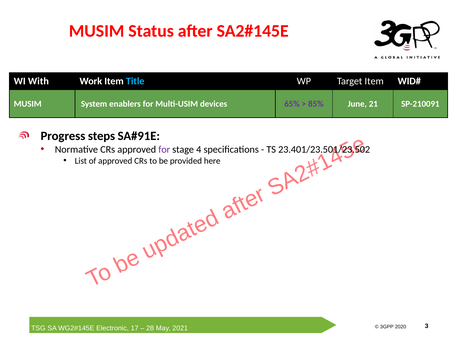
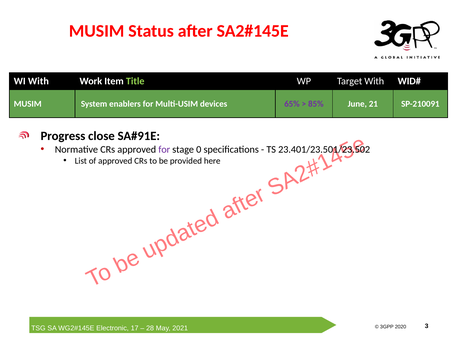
Title colour: light blue -> light green (135, 81)
Target Item: Item -> With (374, 81)
steps: steps -> close (101, 136)
stage 4: 4 -> 0 (199, 150)
